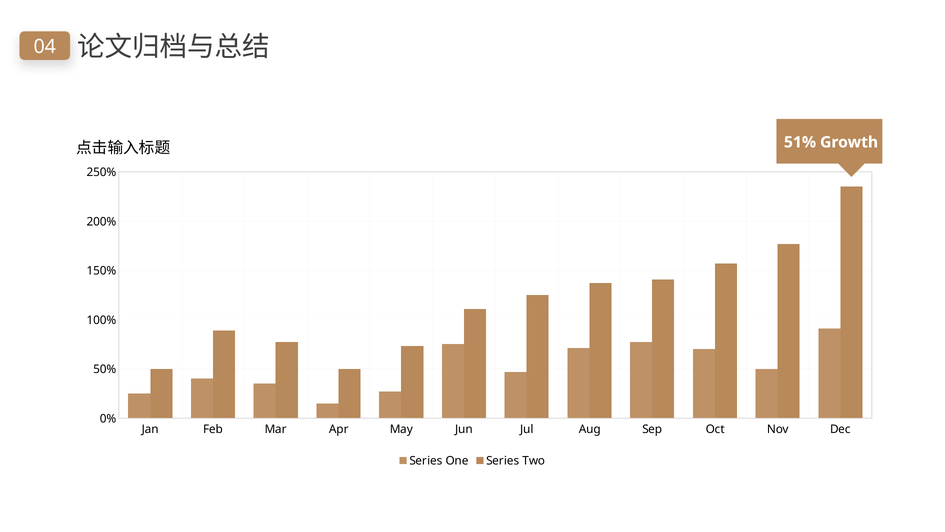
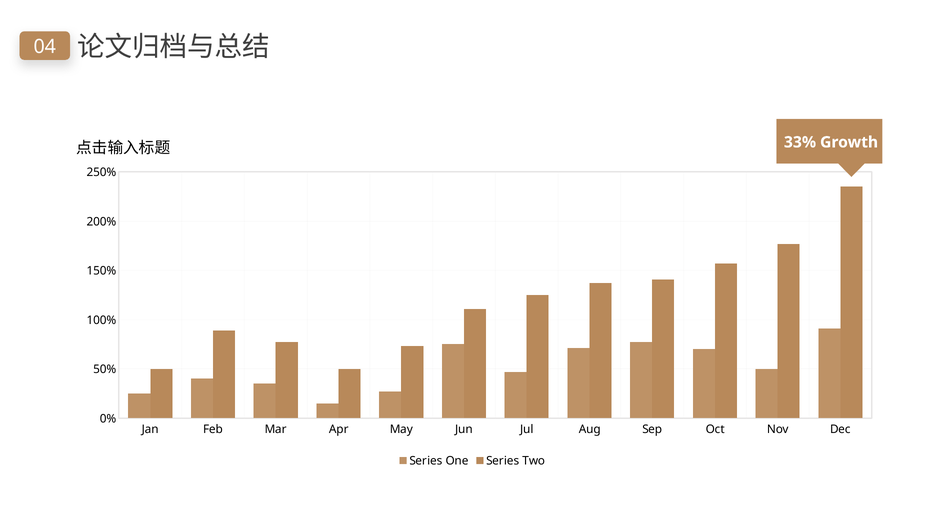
51%: 51% -> 33% (800, 142)
